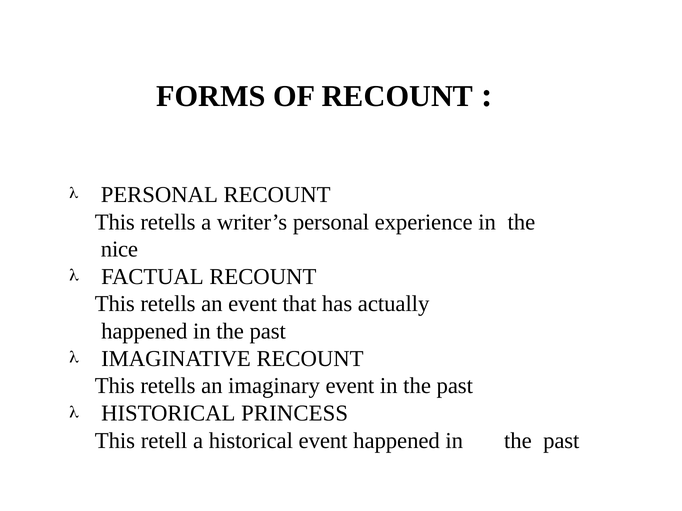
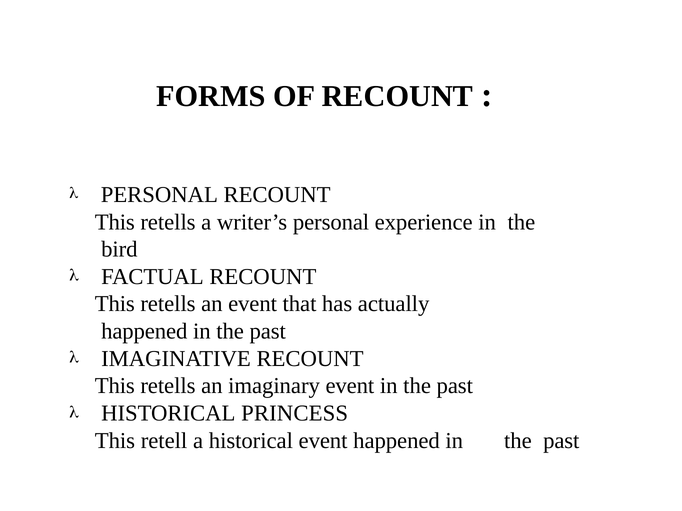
nice: nice -> bird (119, 250)
